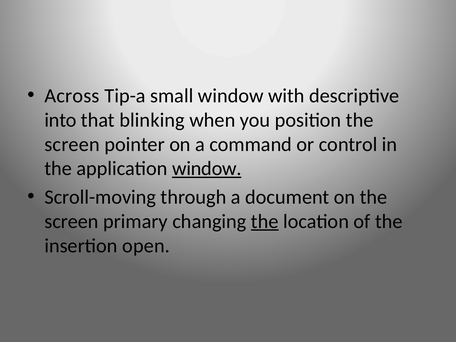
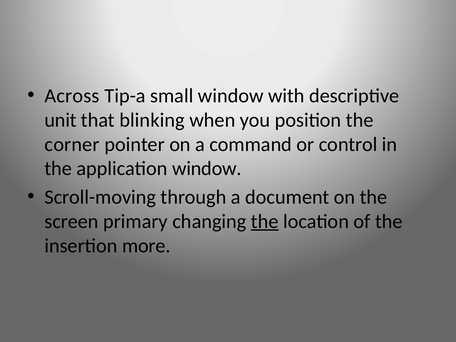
into: into -> unit (61, 120)
screen: screen -> corner (72, 144)
window underline: present -> none (207, 169)
open: open -> more (146, 246)
